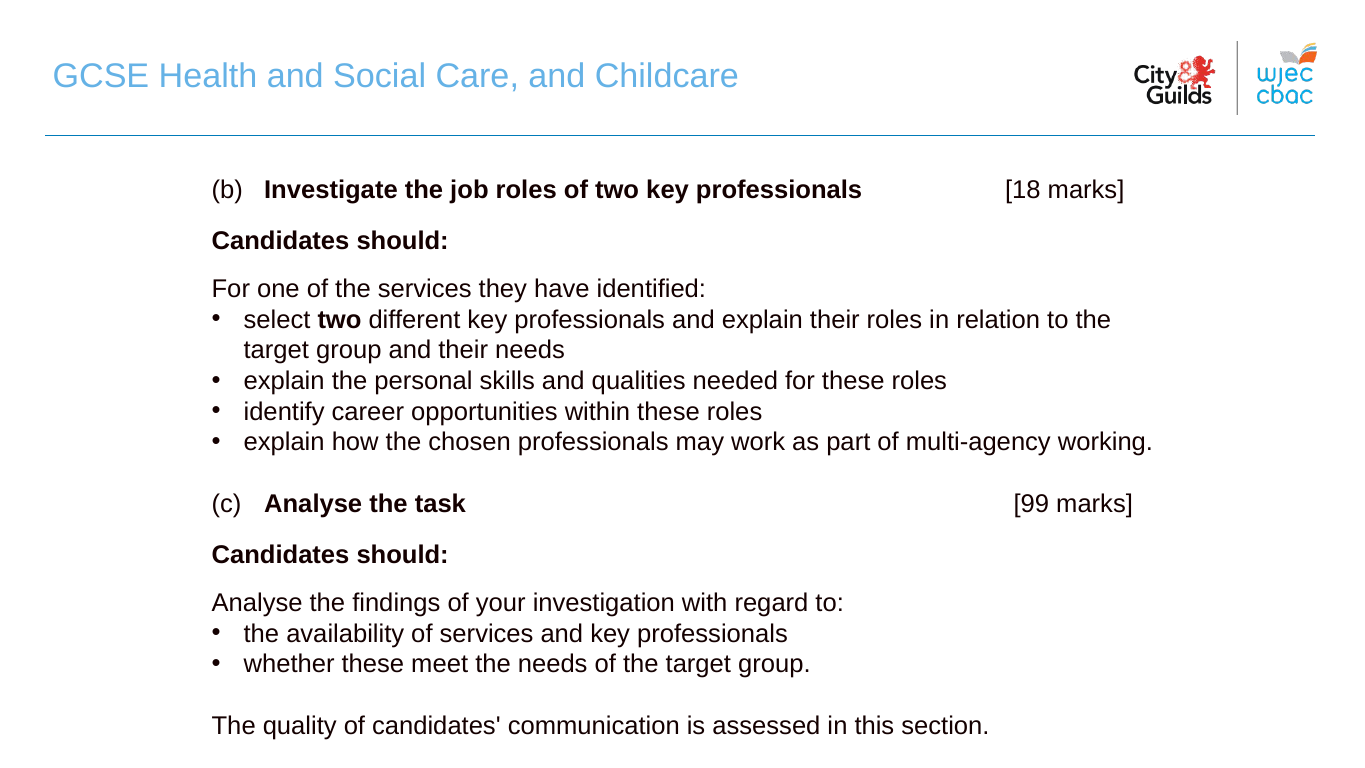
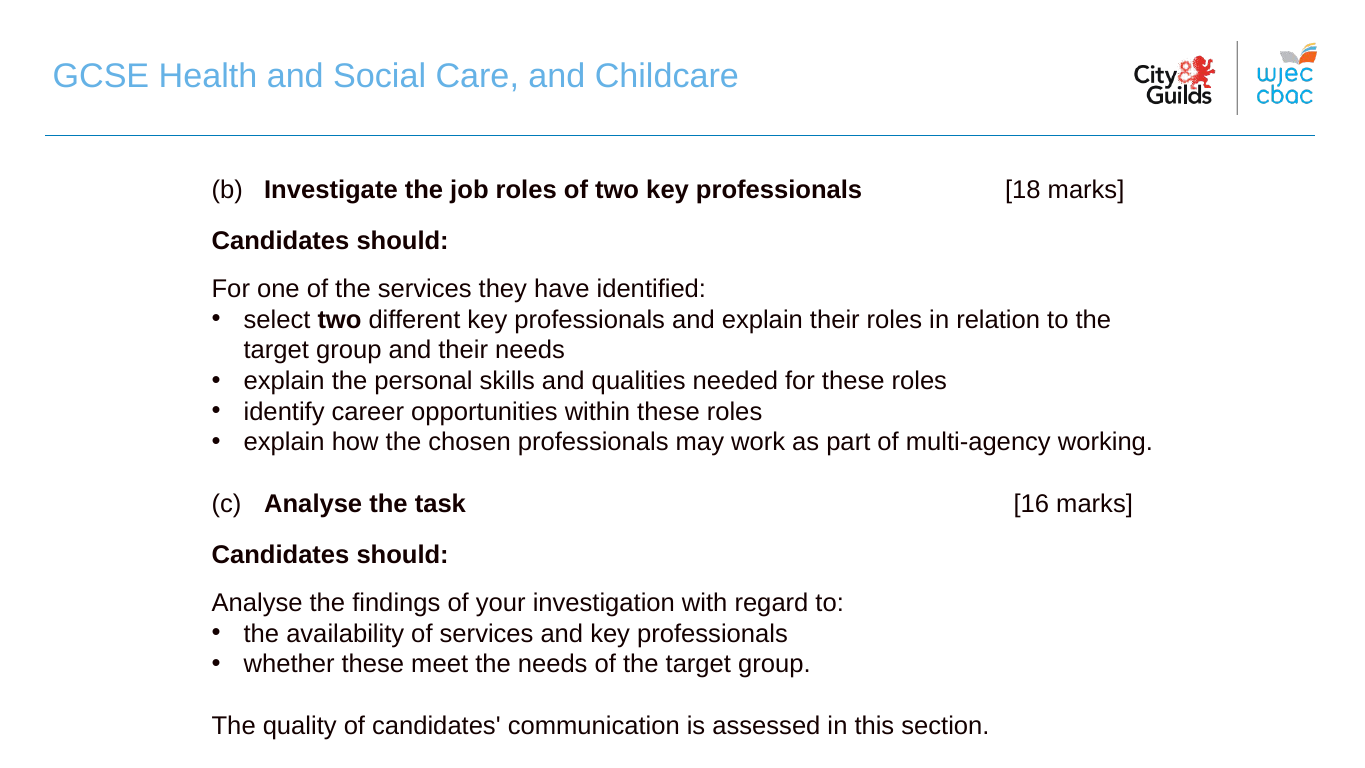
99: 99 -> 16 (1031, 504)
